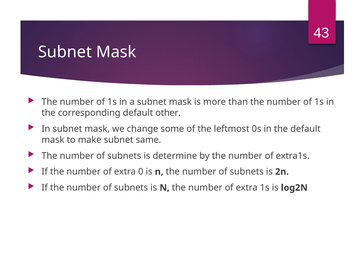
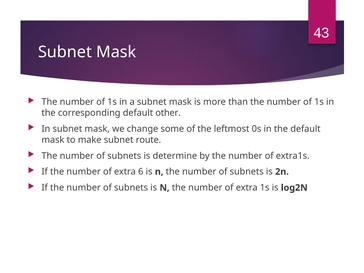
same: same -> route (148, 140)
0: 0 -> 6 (141, 172)
